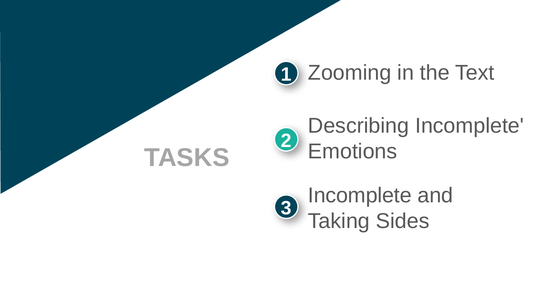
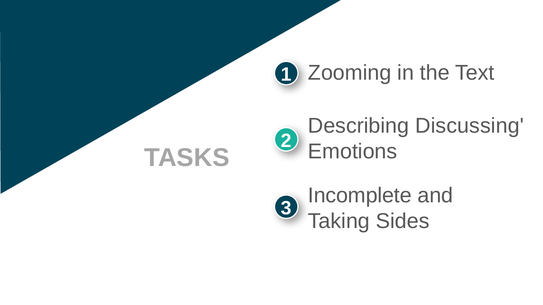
Describing Incomplete: Incomplete -> Discussing (469, 126)
